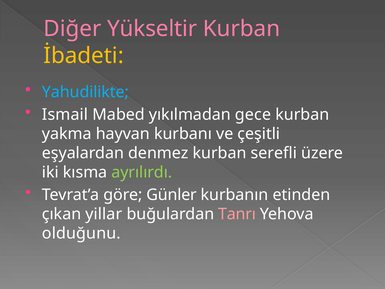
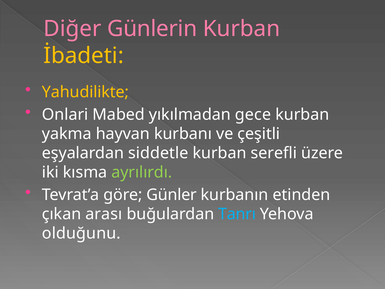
Yükseltir: Yükseltir -> Günlerin (152, 29)
Yahudilikte colour: light blue -> yellow (85, 92)
Ismail: Ismail -> Onlari (65, 114)
denmez: denmez -> siddetle (158, 153)
yillar: yillar -> arası (104, 214)
Tanrı colour: pink -> light blue (237, 214)
